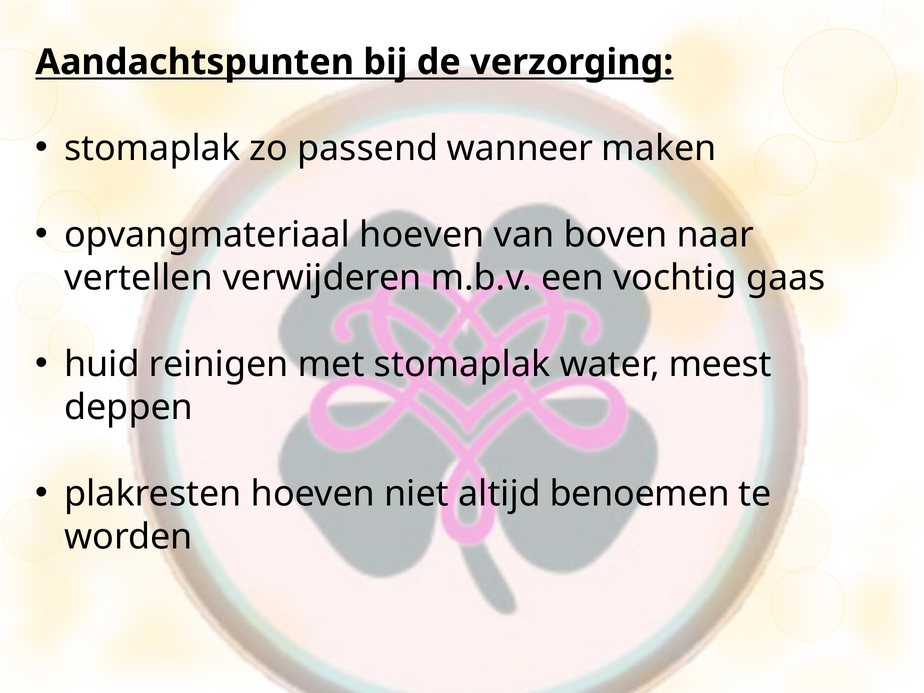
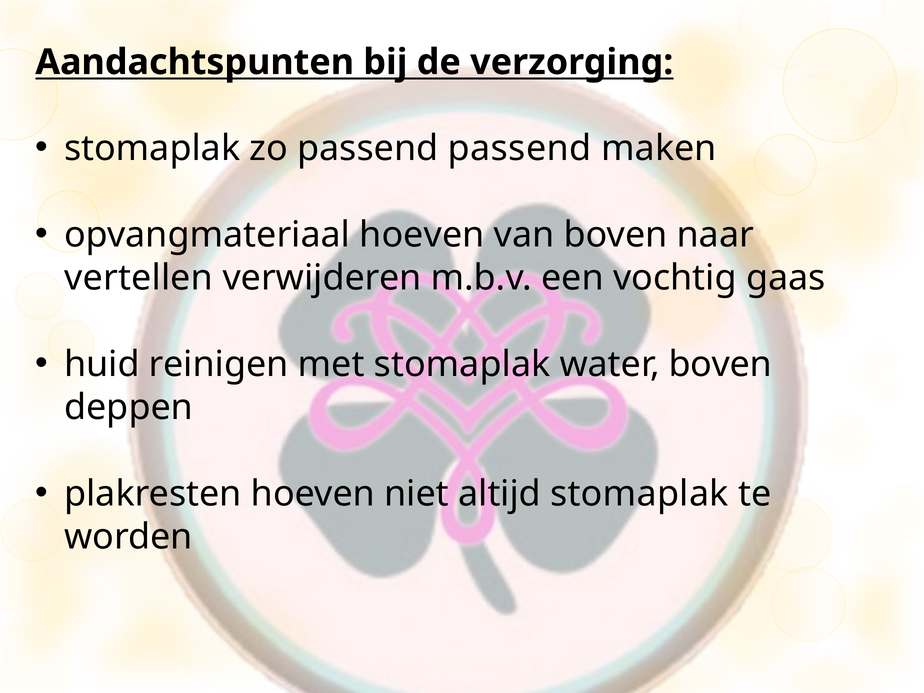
passend wanneer: wanneer -> passend (520, 148)
water meest: meest -> boven (720, 364)
altijd benoemen: benoemen -> stomaplak (639, 494)
